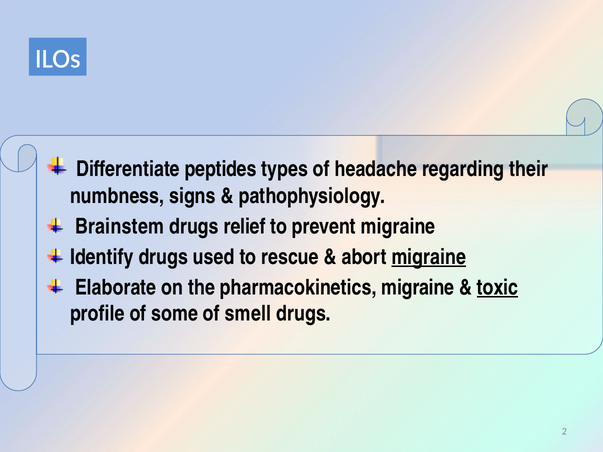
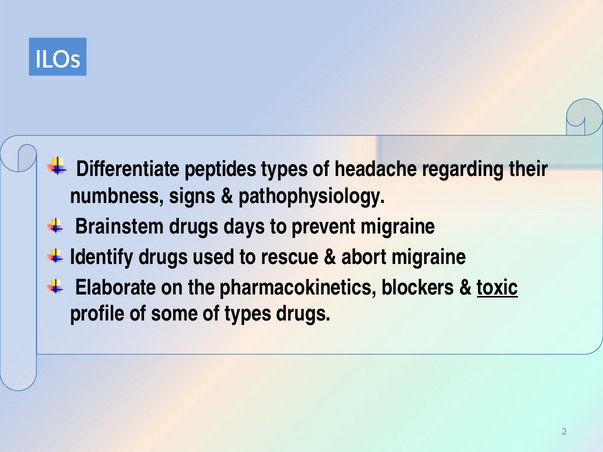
relief: relief -> days (244, 227)
migraine underline: present -> none (429, 257)
pharmacokinetics migraine: migraine -> blockers (418, 288)
of smell: smell -> types (248, 314)
